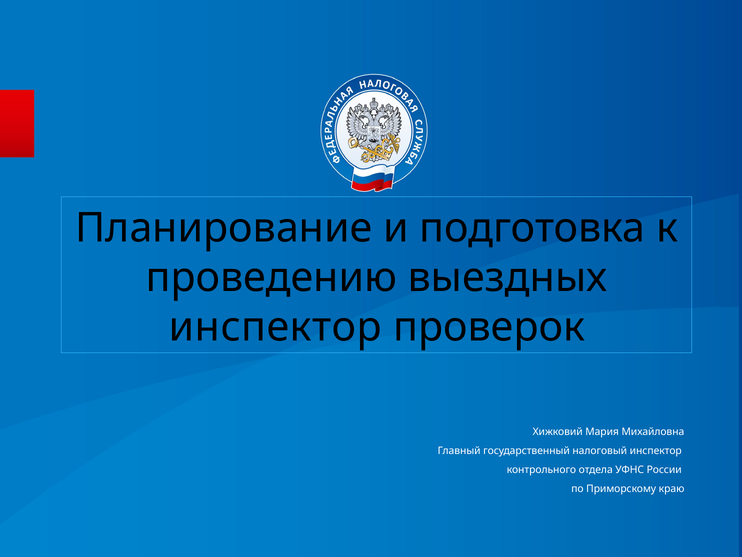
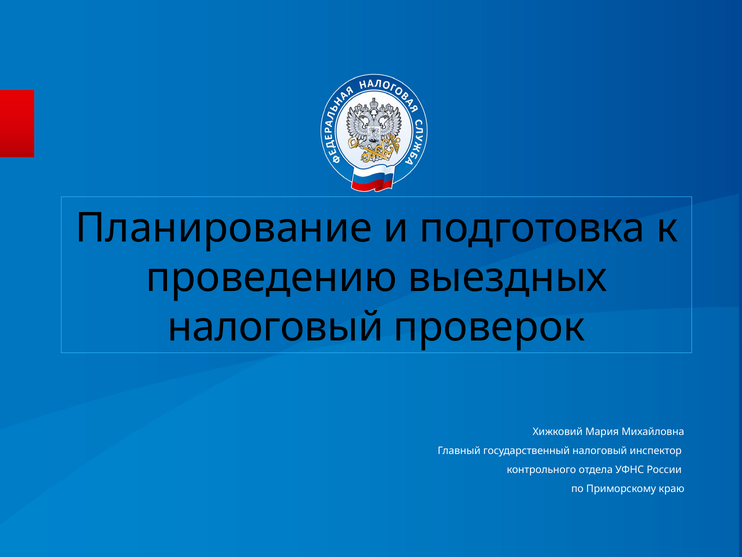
инспектор: инспектор -> налоговый (276, 327)
